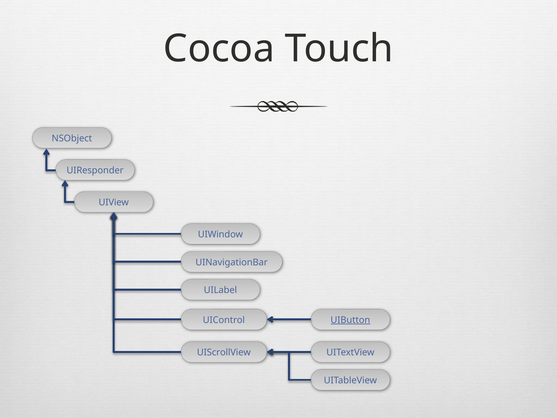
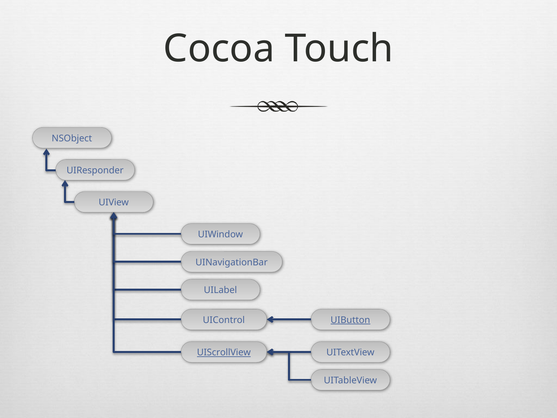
UIScrollView underline: none -> present (224, 352)
